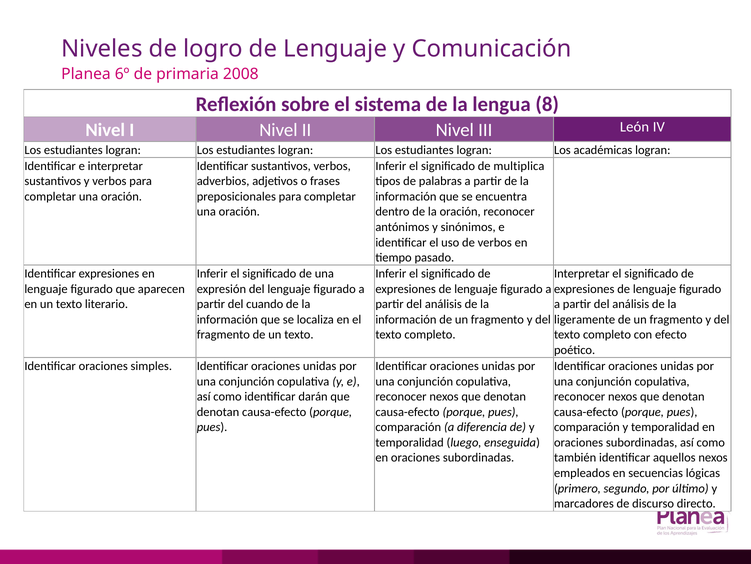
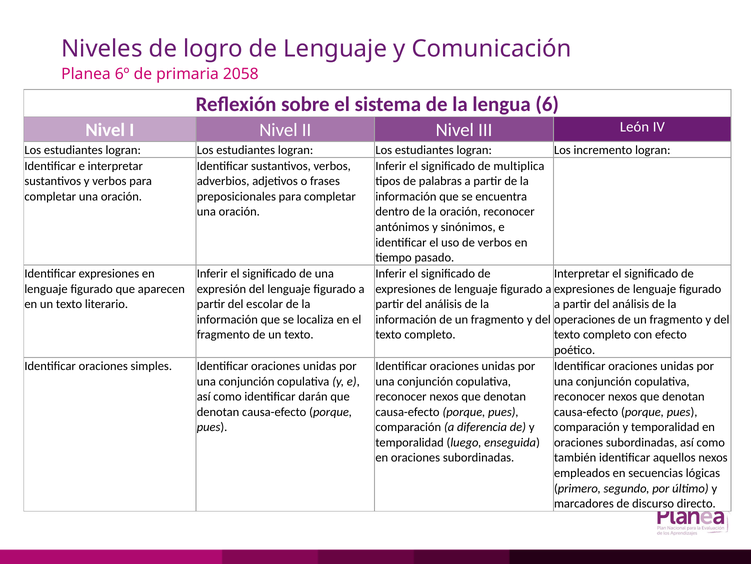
2008: 2008 -> 2058 (241, 74)
8: 8 -> 6 (547, 104)
académicas: académicas -> incremento (603, 150)
cuando: cuando -> escolar (265, 304)
ligeramente: ligeramente -> operaciones (585, 319)
